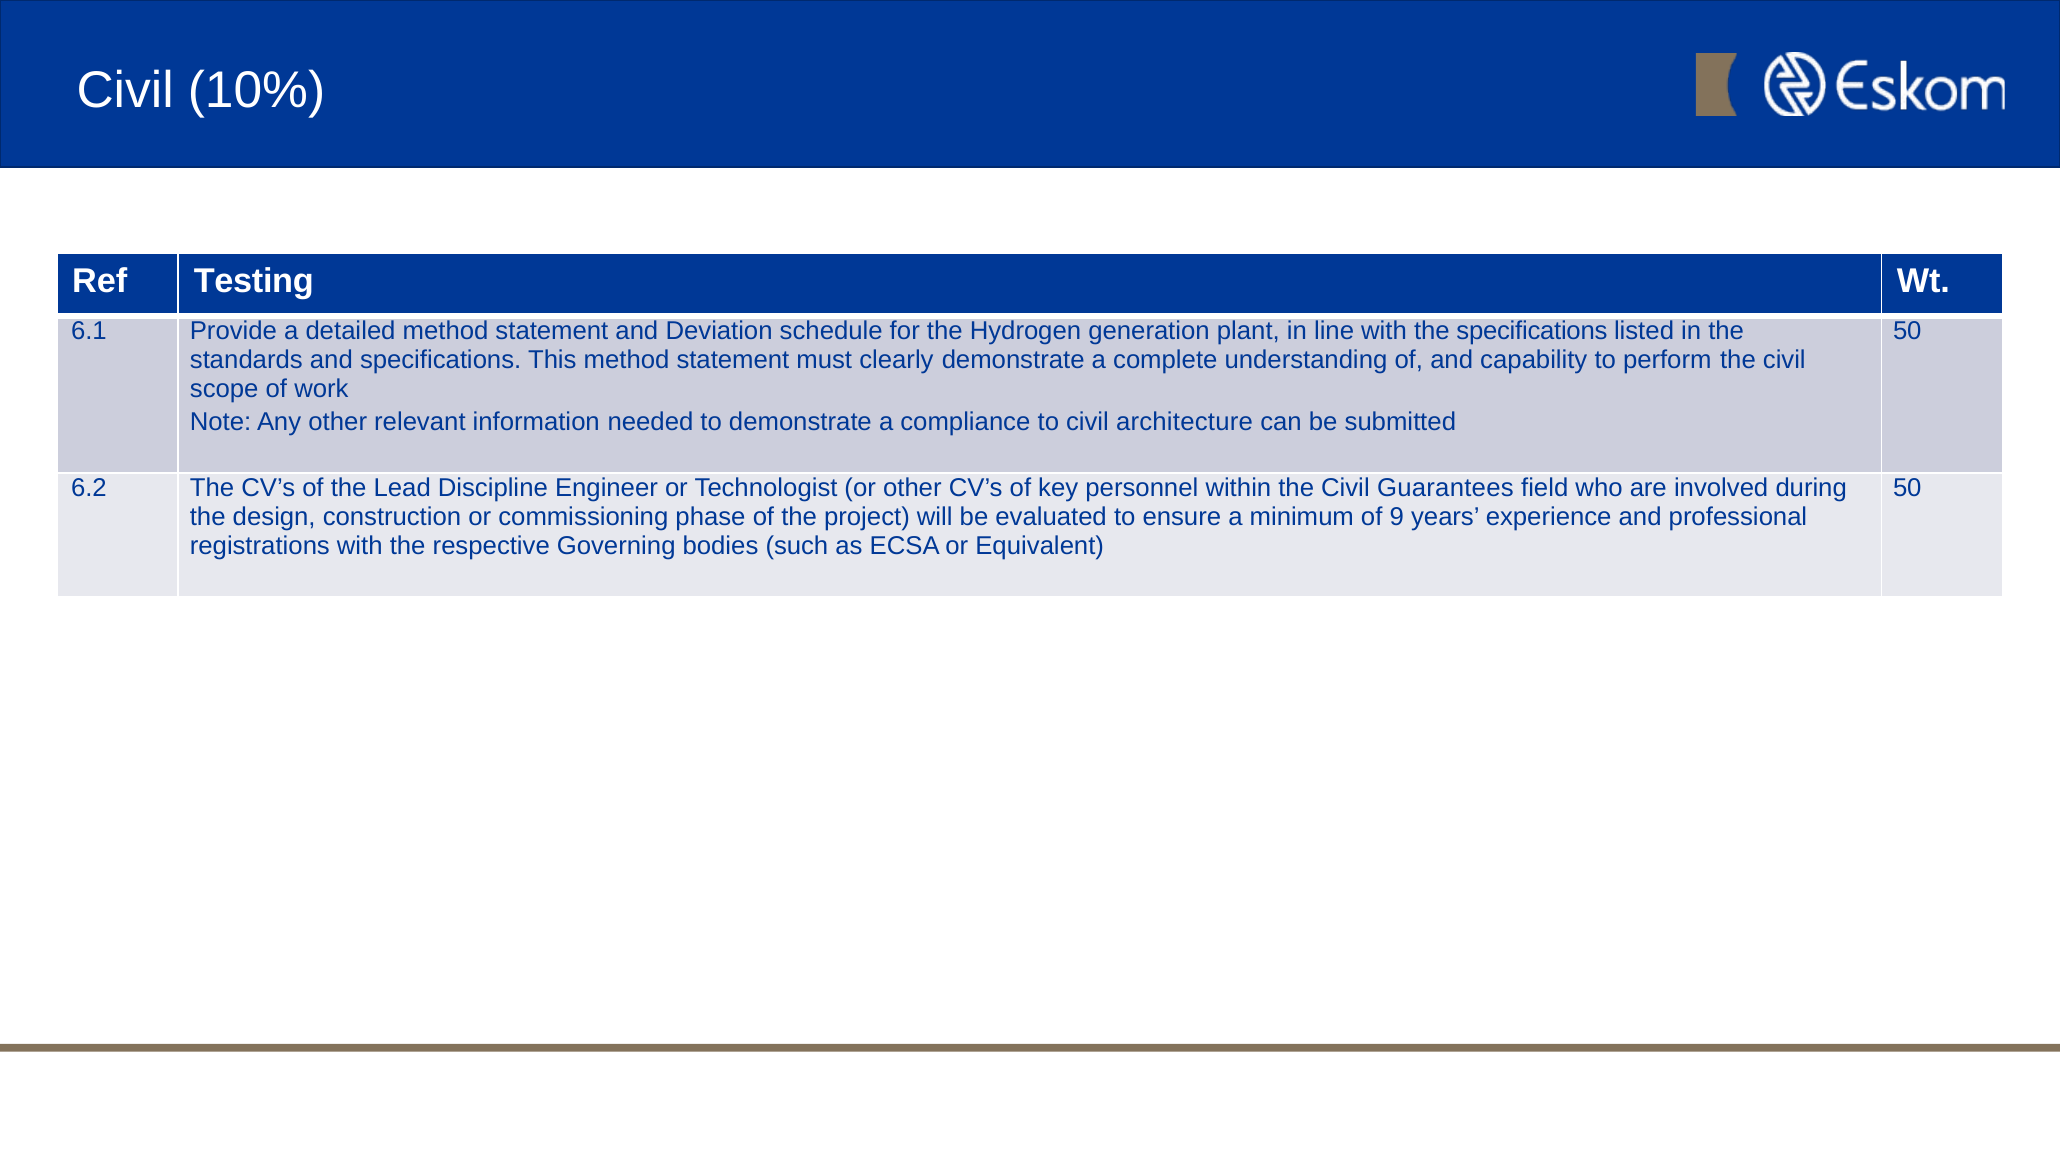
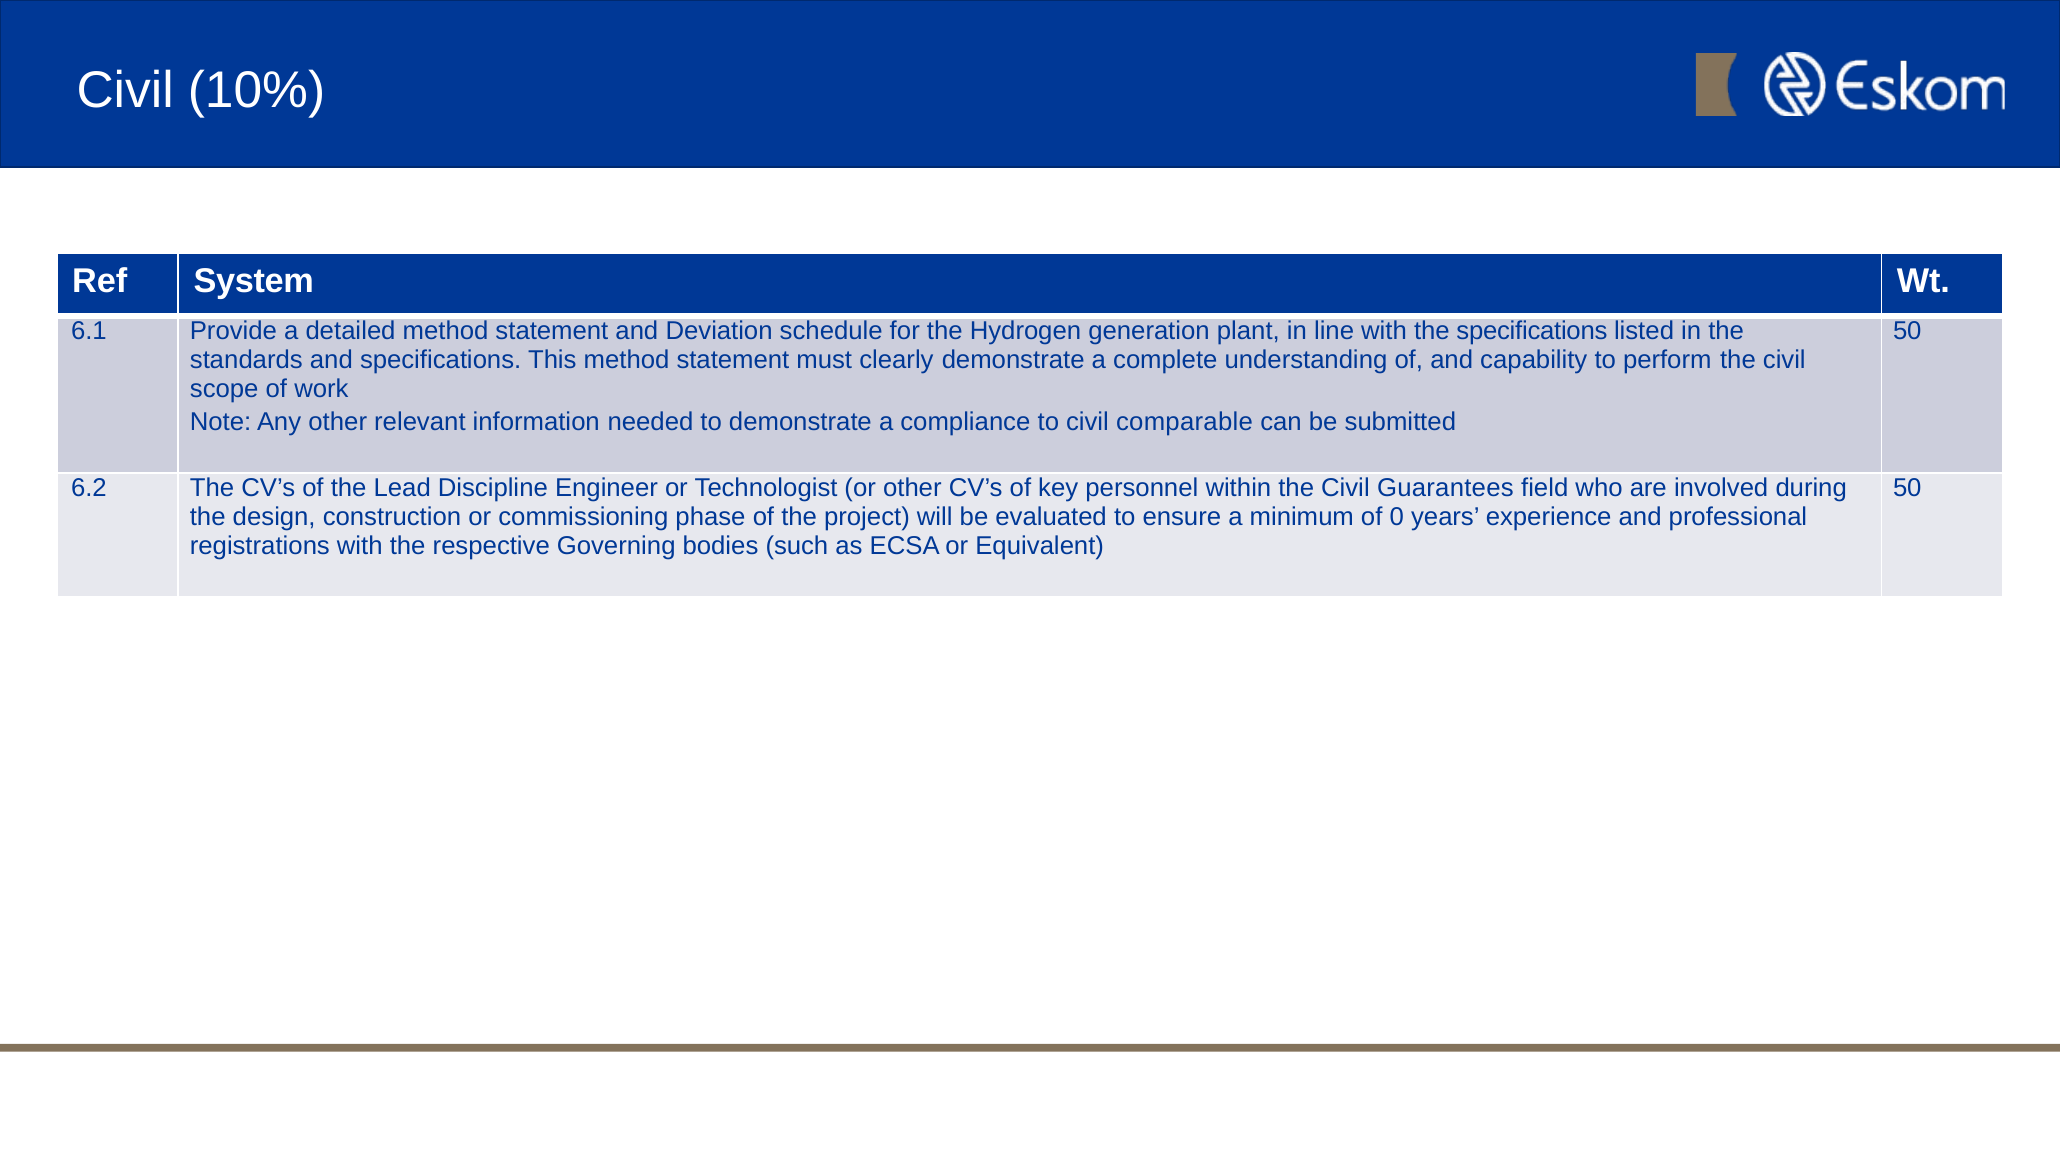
Testing: Testing -> System (254, 281)
architecture: architecture -> comparable (1184, 422)
9: 9 -> 0 (1397, 517)
